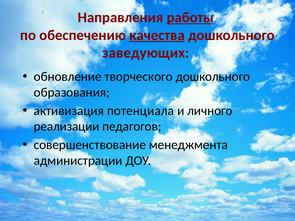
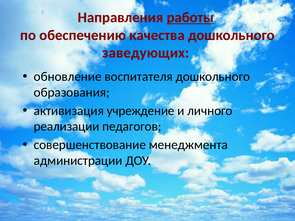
качества underline: present -> none (157, 35)
творческого: творческого -> воспитателя (139, 77)
потенциала: потенциала -> учреждение (141, 111)
